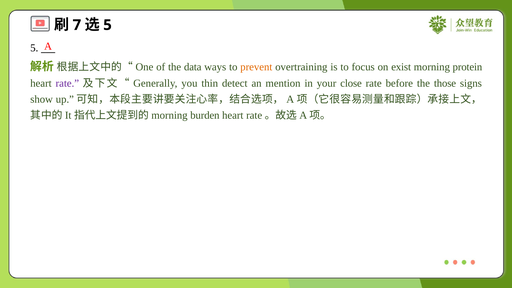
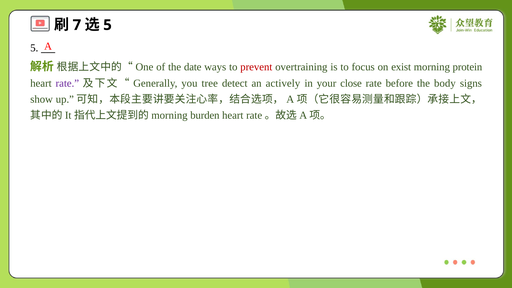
data: data -> date (193, 67)
prevent colour: orange -> red (256, 67)
thin: thin -> tree (210, 83)
mention: mention -> actively (283, 83)
those: those -> body (445, 83)
